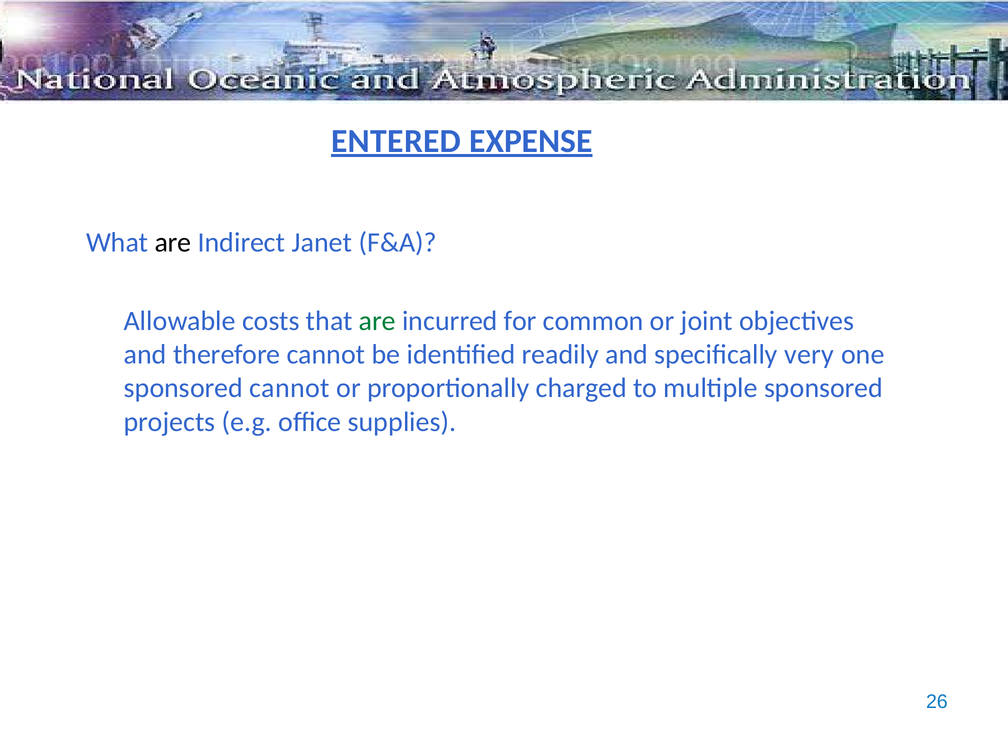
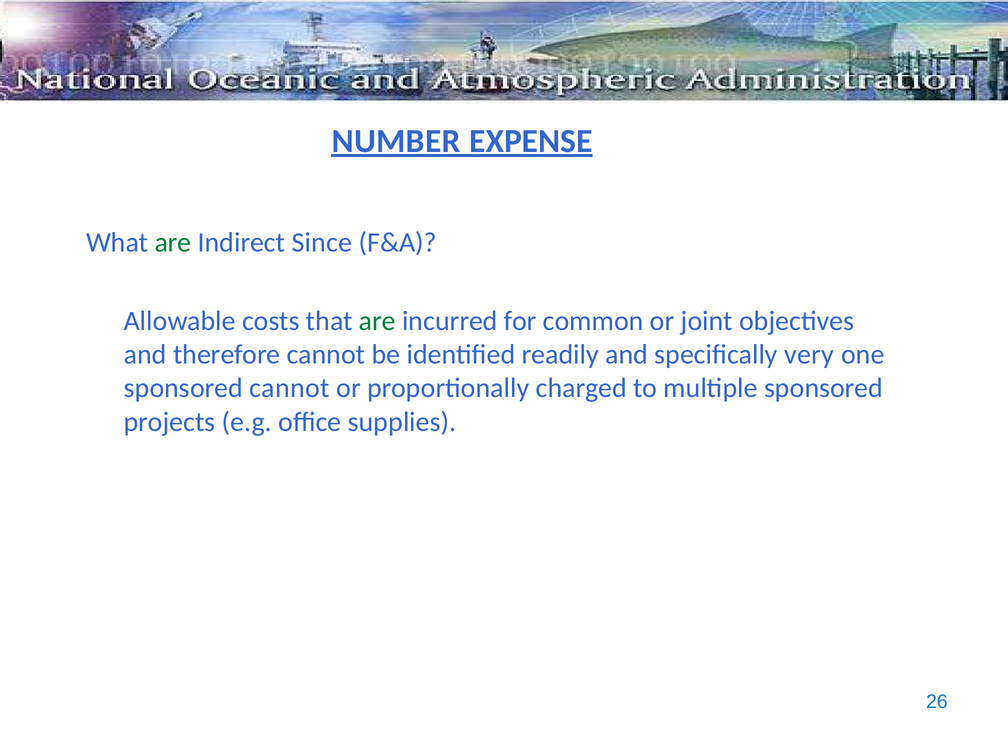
ENTERED: ENTERED -> NUMBER (396, 141)
are colour: black -> green (173, 243)
Janet: Janet -> Since (322, 243)
